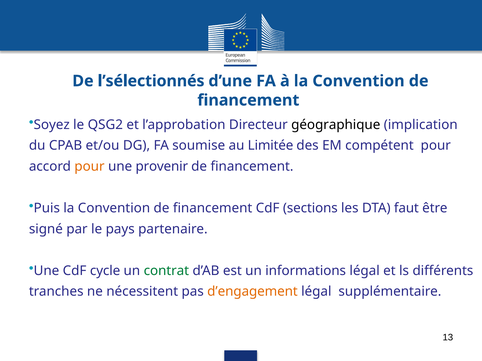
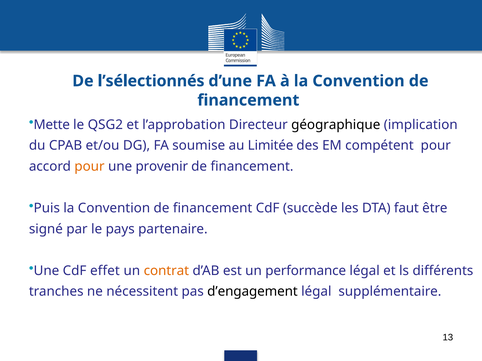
Soyez: Soyez -> Mette (52, 125)
sections: sections -> succède (310, 208)
cycle: cycle -> effet (105, 271)
contrat colour: green -> orange (166, 271)
informations: informations -> performance (306, 271)
d’engagement colour: orange -> black (252, 292)
